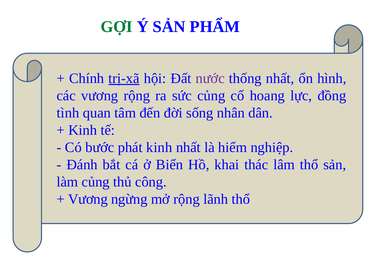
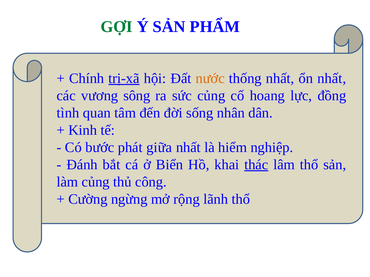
nước colour: purple -> orange (210, 78)
ổn hình: hình -> nhất (332, 78)
vương rộng: rộng -> sông (137, 96)
phát kinh: kinh -> giữa (159, 148)
thác underline: none -> present (256, 165)
Vương: Vương -> Cường (88, 199)
